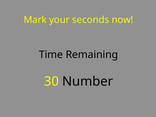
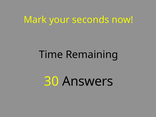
Number: Number -> Answers (88, 81)
